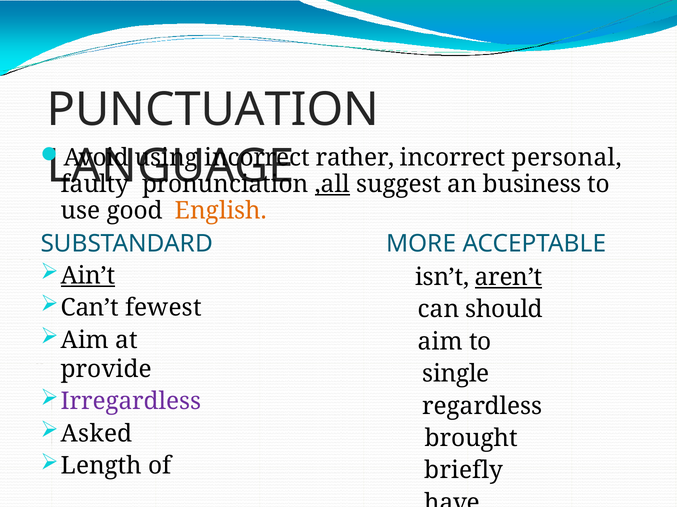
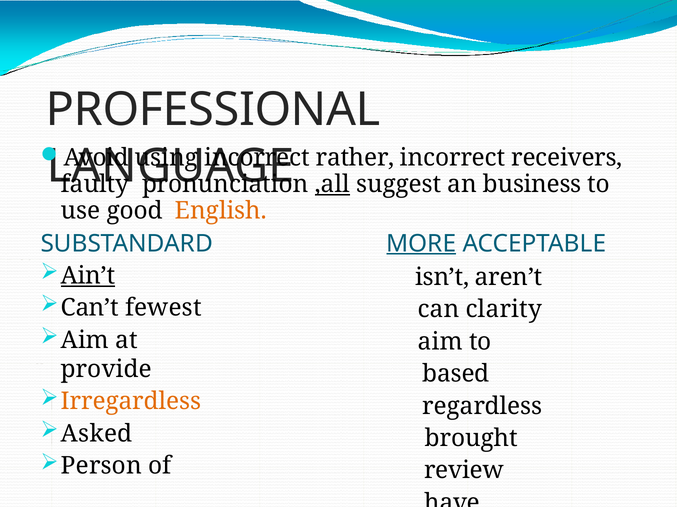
PUNCTUATION: PUNCTUATION -> PROFESSIONAL (213, 110)
personal: personal -> receivers (567, 158)
MORE underline: none -> present (421, 244)
aren’t underline: present -> none (509, 278)
should: should -> clarity (504, 310)
single: single -> based (456, 374)
Irregardless colour: purple -> orange (131, 402)
Length: Length -> Person (101, 467)
briefly: briefly -> review (464, 471)
